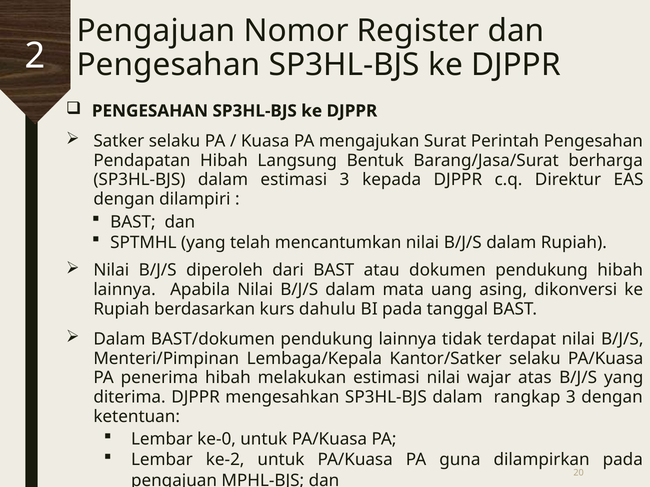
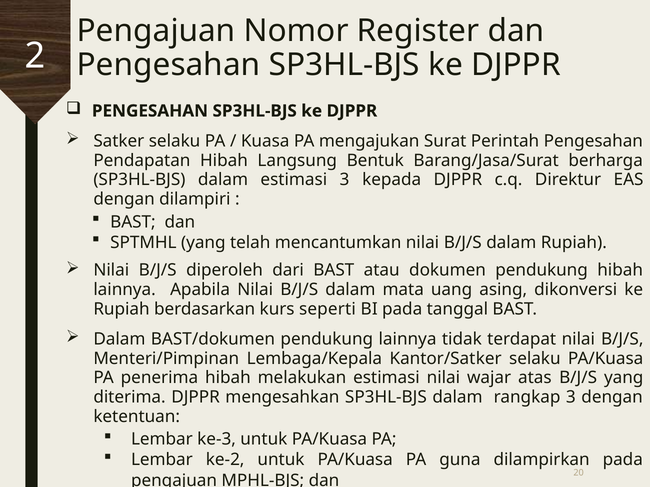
dahulu: dahulu -> seperti (327, 309)
ke-0: ke-0 -> ke-3 (217, 440)
